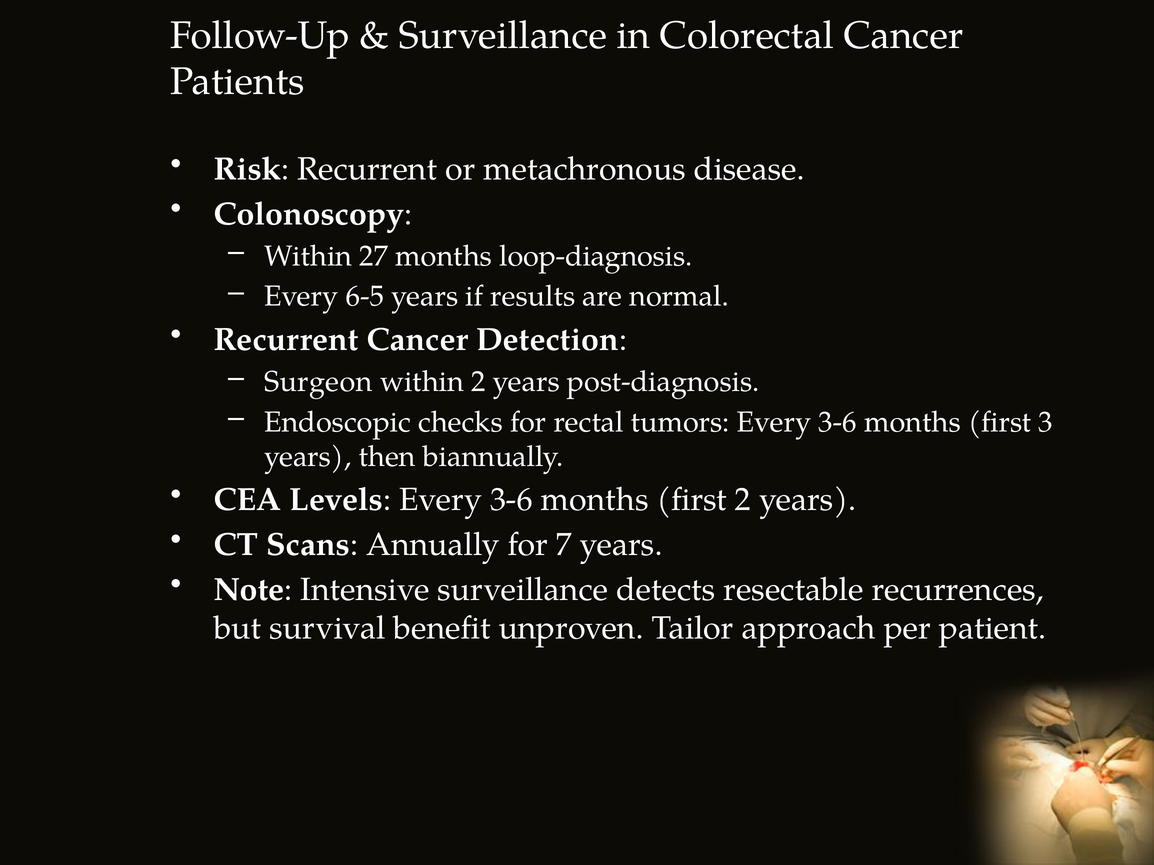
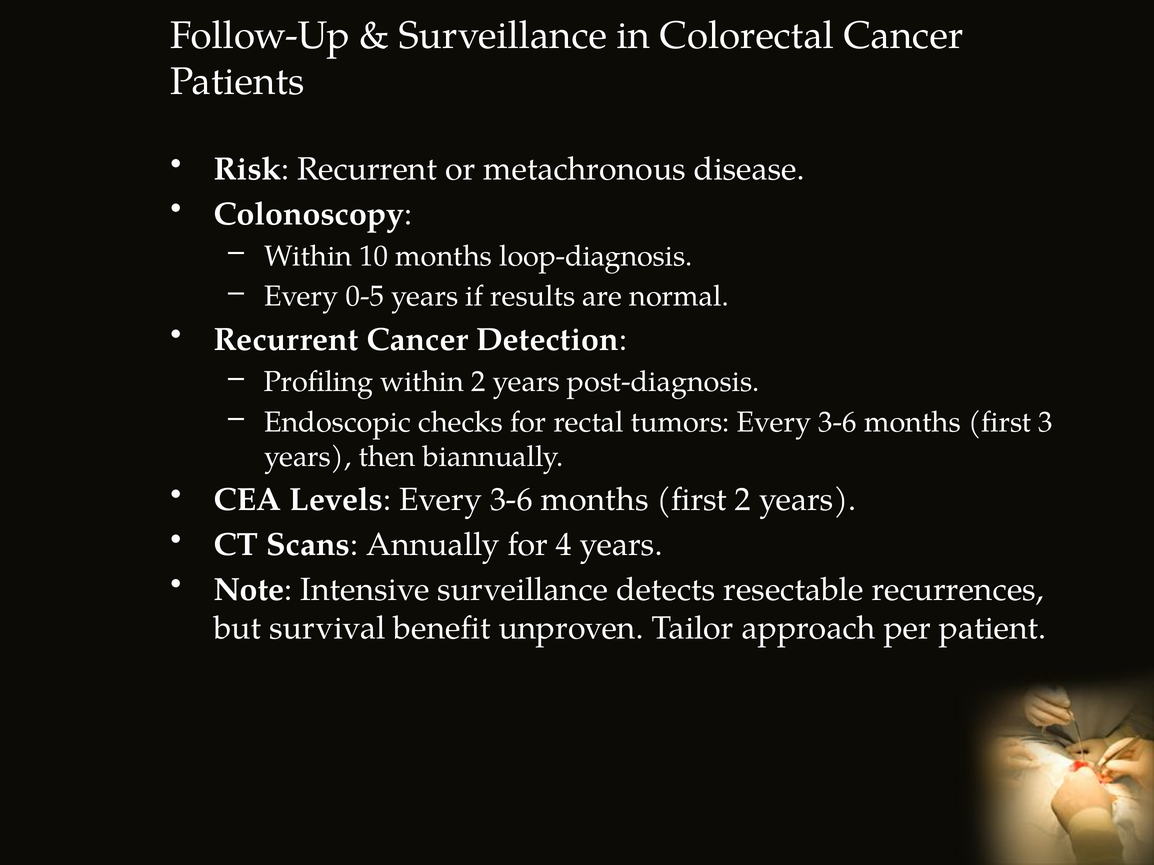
27: 27 -> 10 (374, 256)
6-5: 6-5 -> 0-5 (365, 297)
Surgeon: Surgeon -> Profiling (319, 382)
7: 7 -> 4 (564, 545)
